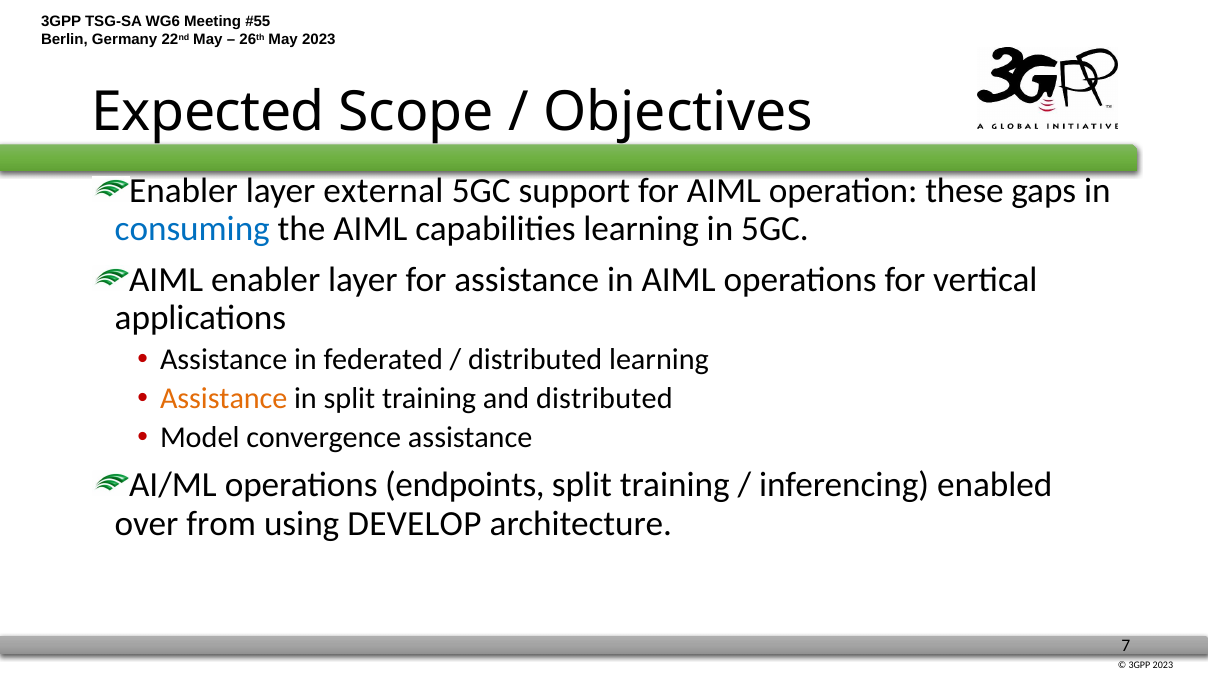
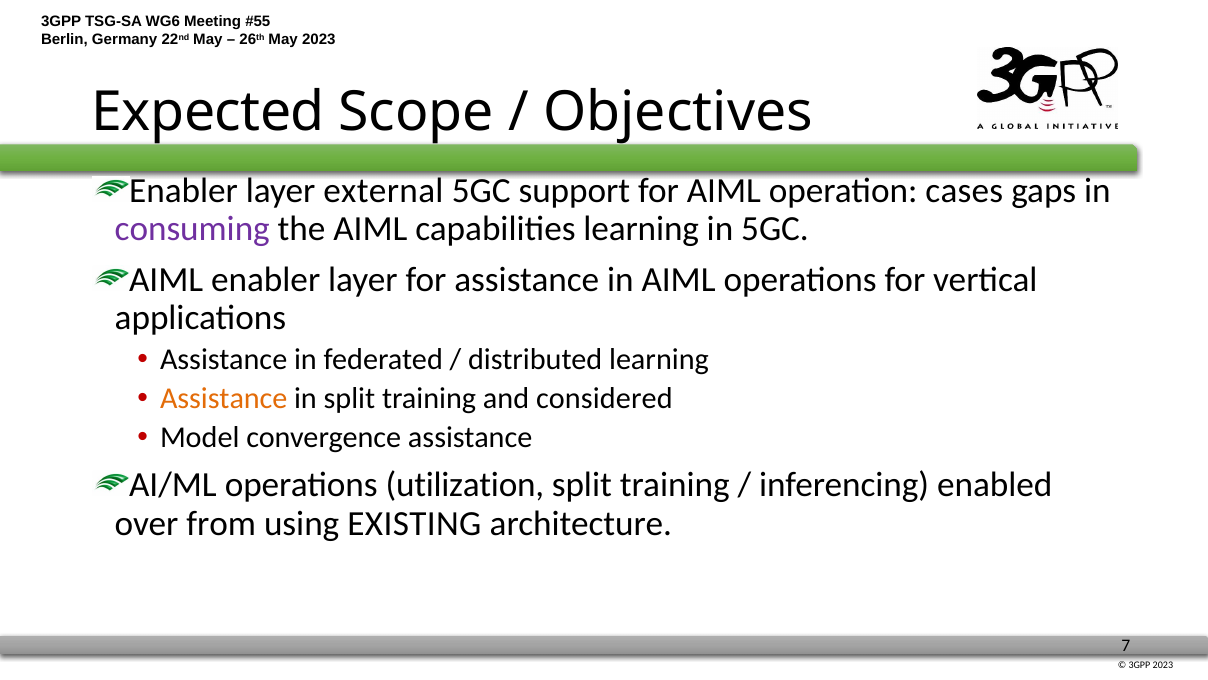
these: these -> cases (964, 191)
consuming colour: blue -> purple (192, 229)
and distributed: distributed -> considered (604, 398)
endpoints: endpoints -> utilization (465, 485)
DEVELOP: DEVELOP -> EXISTING (414, 523)
